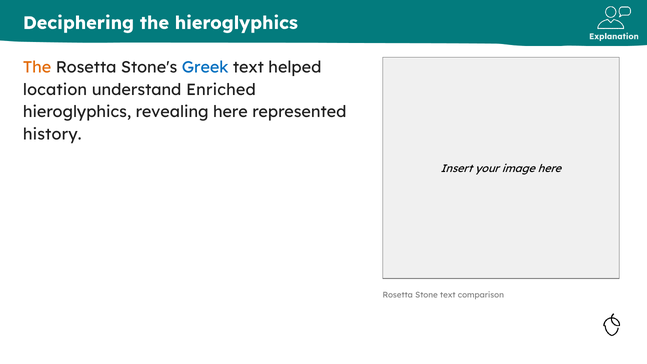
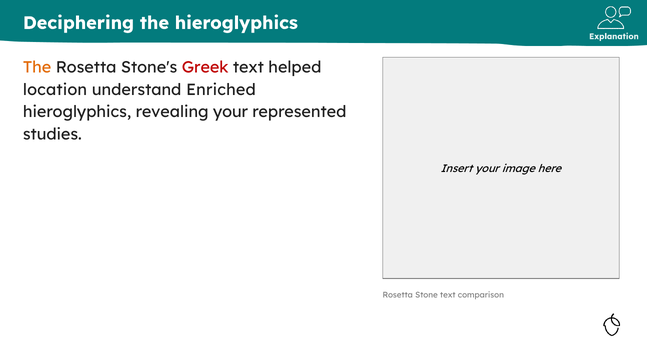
Greek colour: blue -> red (205, 67)
revealing here: here -> your (230, 112)
history: history -> studies (52, 134)
